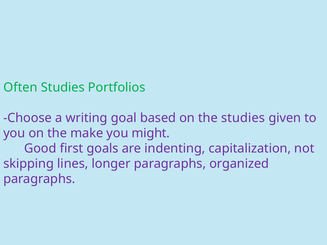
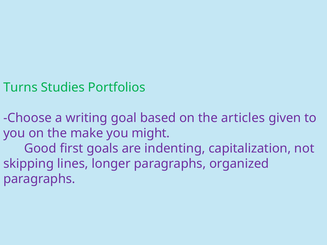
Often: Often -> Turns (20, 87)
the studies: studies -> articles (243, 118)
